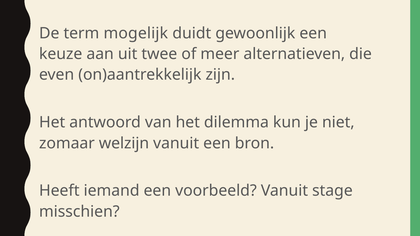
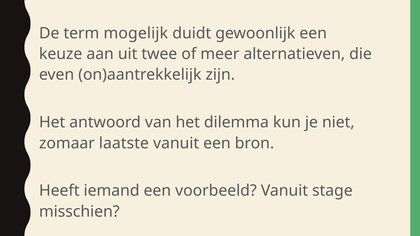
welzijn: welzijn -> laatste (124, 143)
